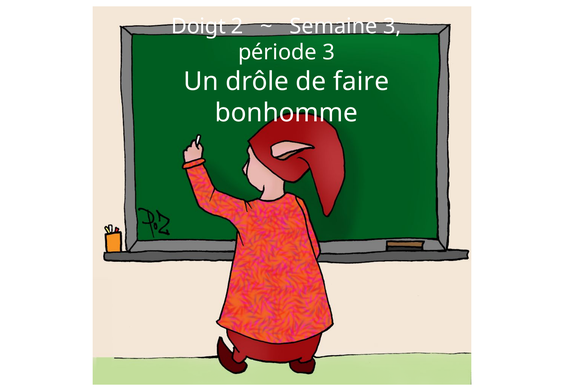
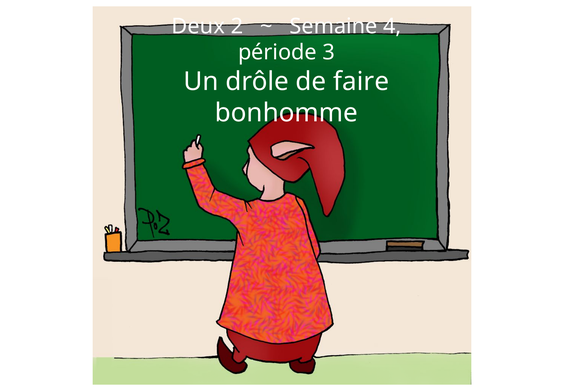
Doigt: Doigt -> Deux (198, 26)
Semaine 3: 3 -> 4 (392, 26)
